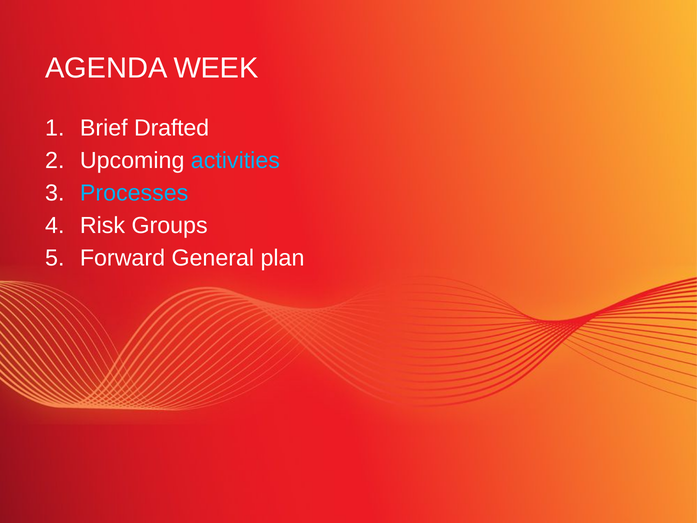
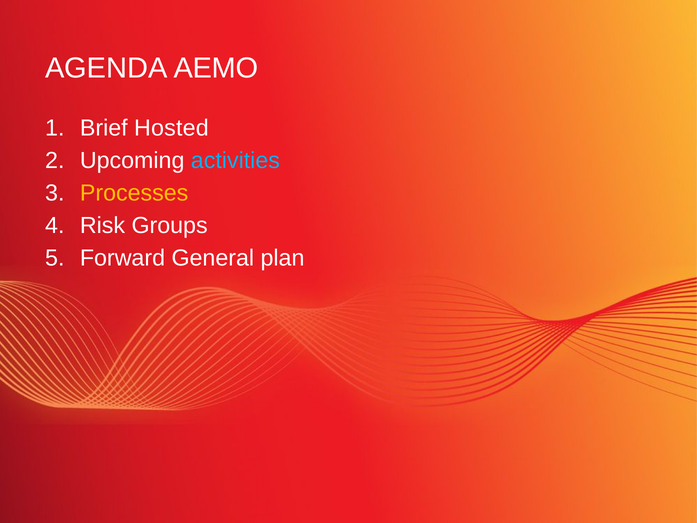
WEEK: WEEK -> AEMO (216, 68)
Drafted: Drafted -> Hosted (171, 128)
Processes colour: light blue -> yellow (134, 193)
